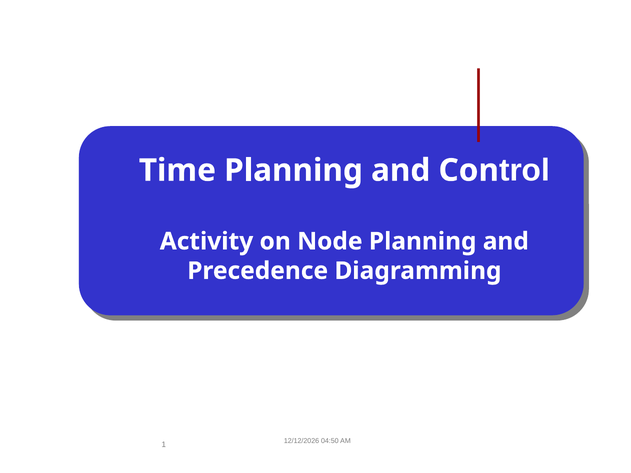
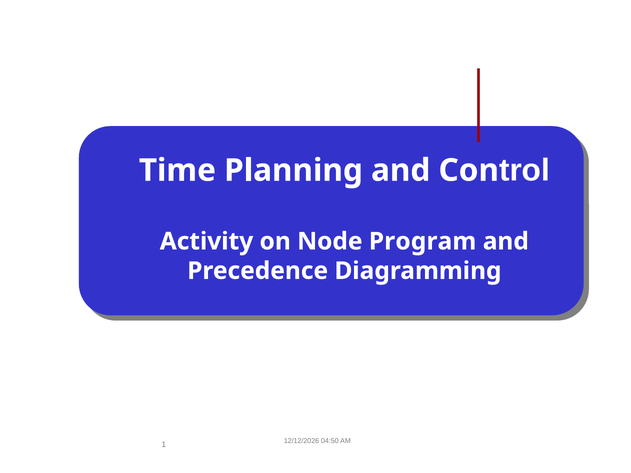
Node Planning: Planning -> Program (423, 241)
